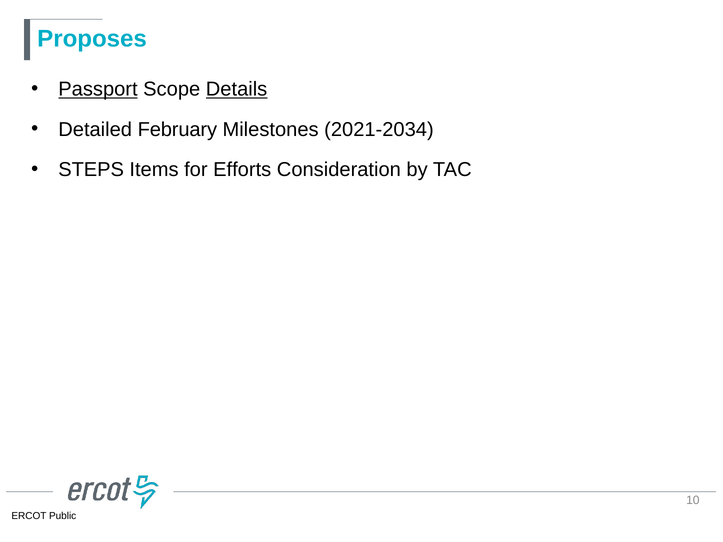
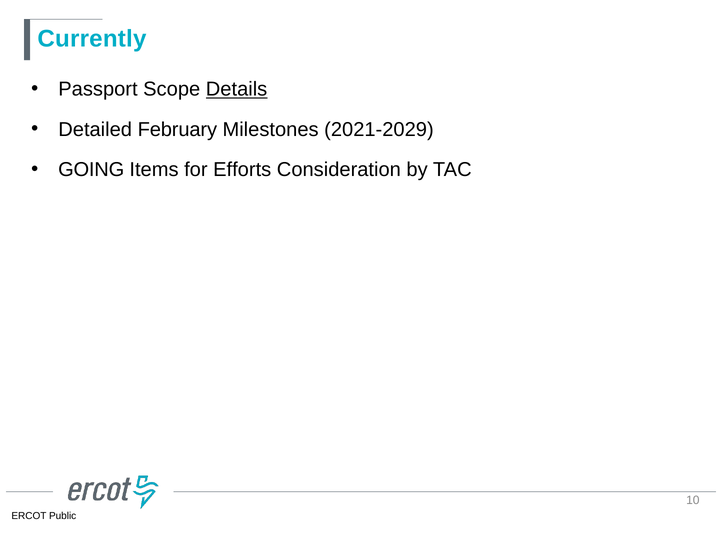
Proposes: Proposes -> Currently (92, 39)
Passport underline: present -> none (98, 89)
2021-2034: 2021-2034 -> 2021-2029 (379, 129)
STEPS: STEPS -> GOING (91, 170)
